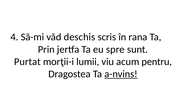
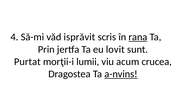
deschis: deschis -> isprăvit (79, 37)
rana underline: none -> present (138, 37)
spre: spre -> lovit (115, 50)
pentru: pentru -> crucea (157, 62)
